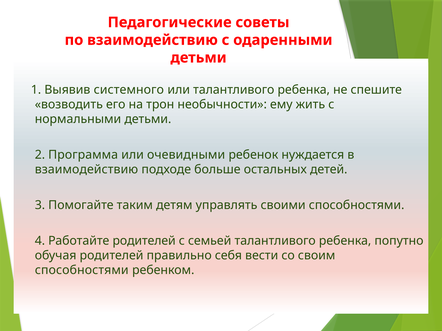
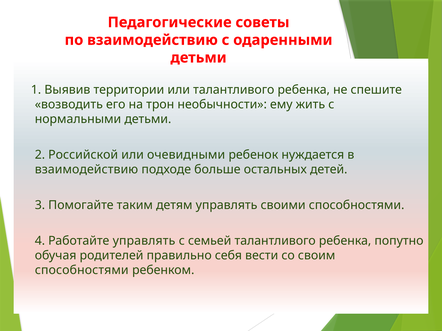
системного: системного -> территории (129, 90)
Программа: Программа -> Российской (83, 155)
Работайте родителей: родителей -> управлять (144, 241)
